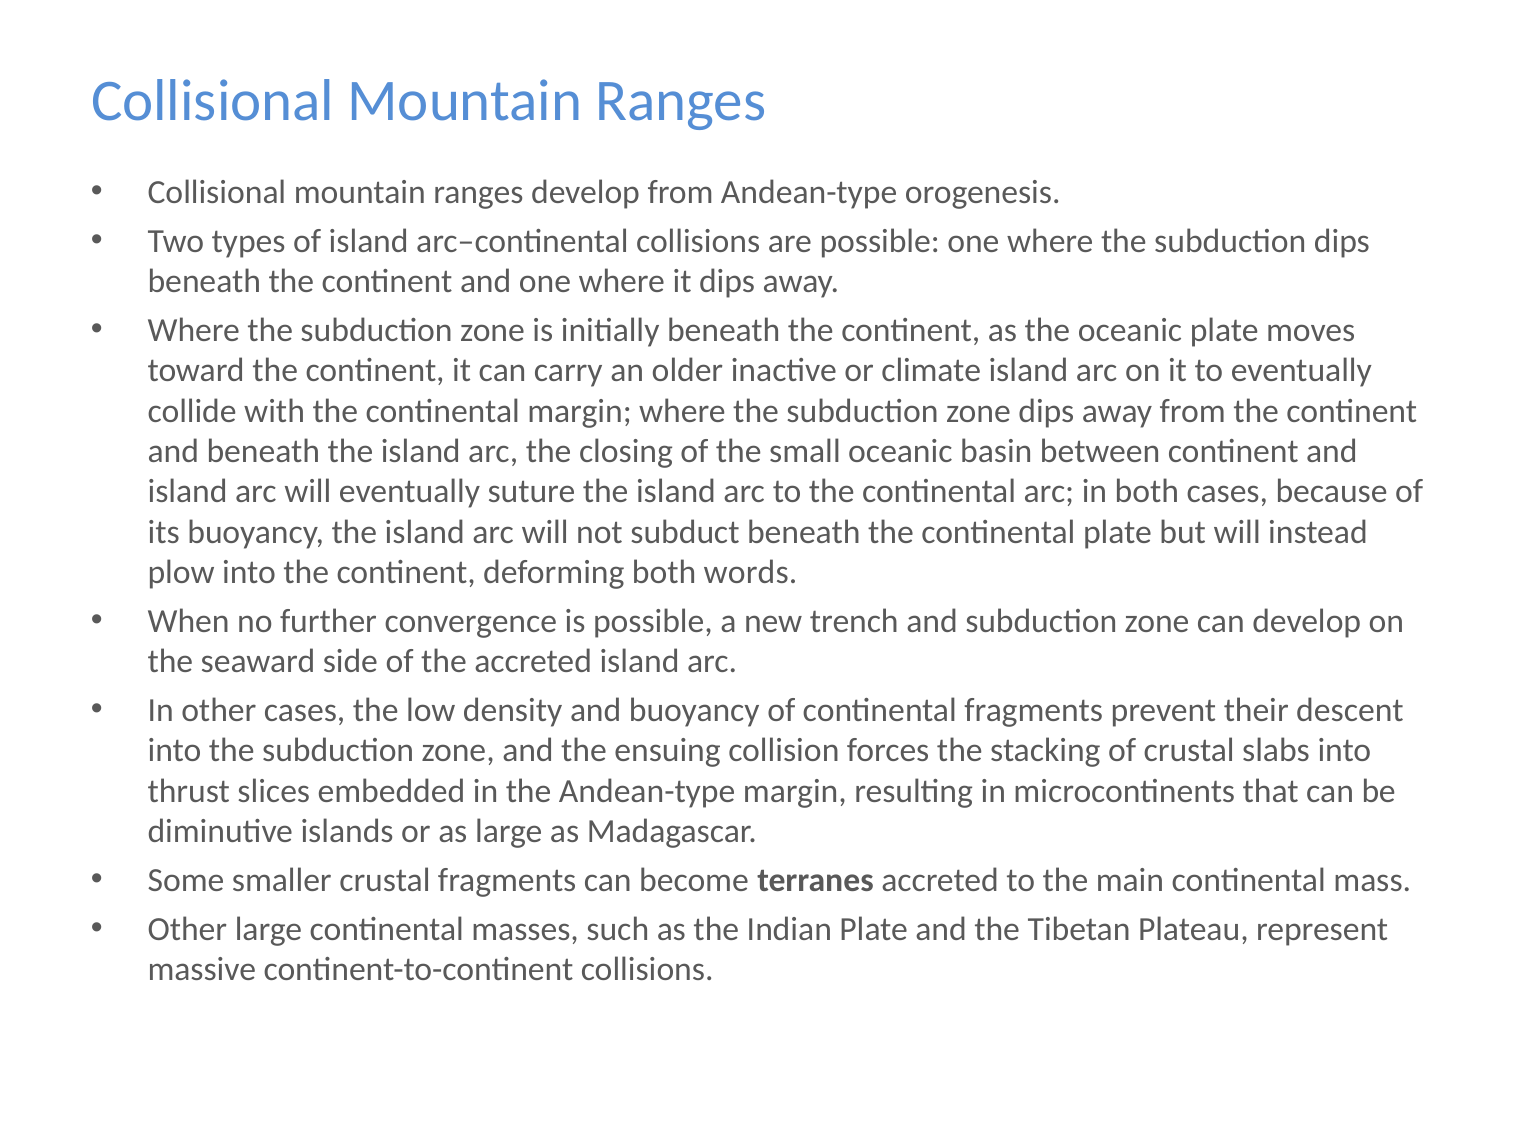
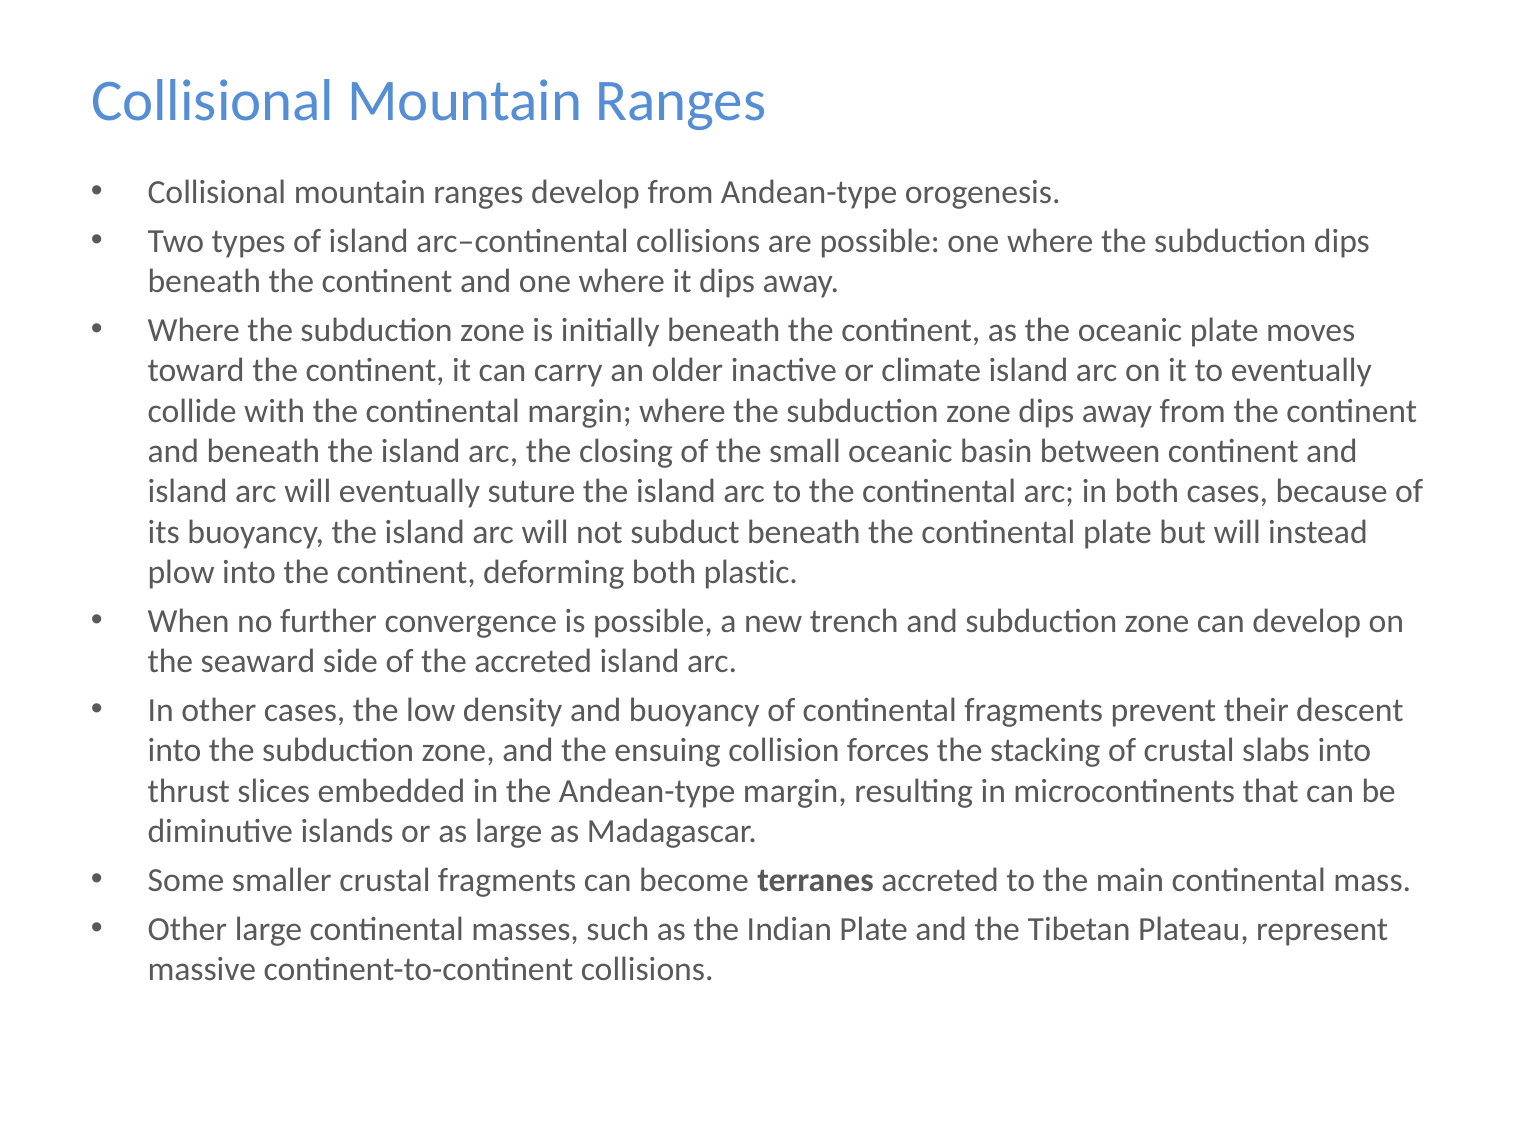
words: words -> plastic (751, 573)
